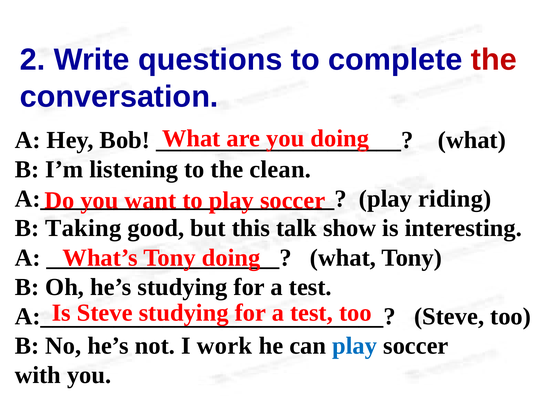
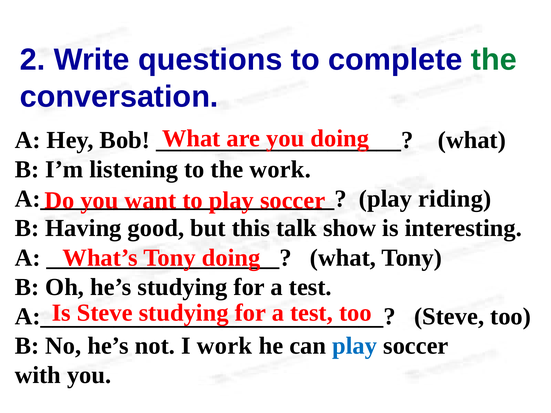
the colour: red -> green (494, 60)
the clean: clean -> work (280, 170)
Taking: Taking -> Having (83, 228)
